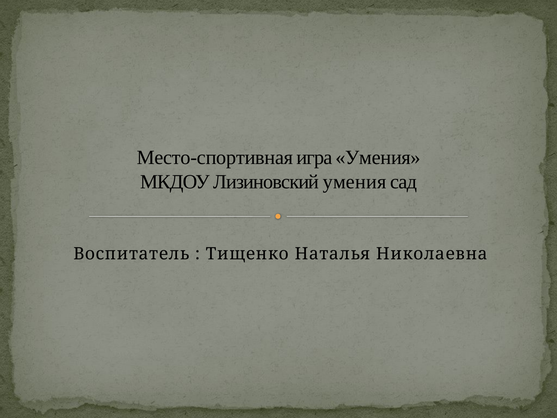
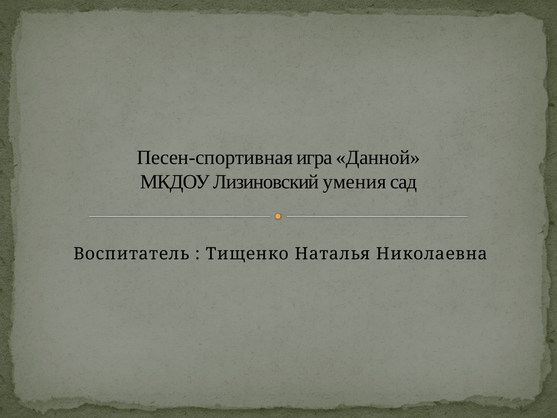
Место-спортивная: Место-спортивная -> Песен-спортивная (215, 158)
игра Умения: Умения -> Данной (378, 158)
